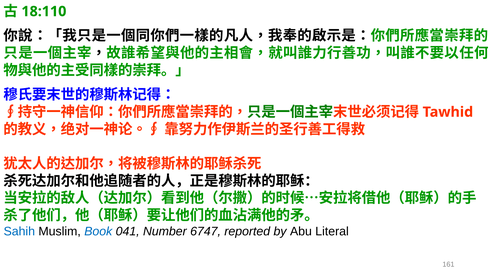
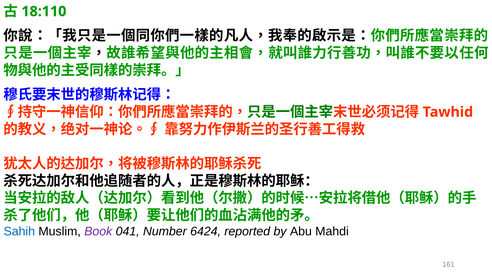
Book colour: blue -> purple (98, 231)
6747: 6747 -> 6424 (206, 231)
Literal: Literal -> Mahdi (332, 231)
